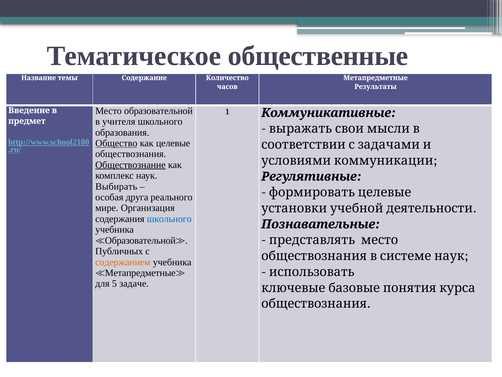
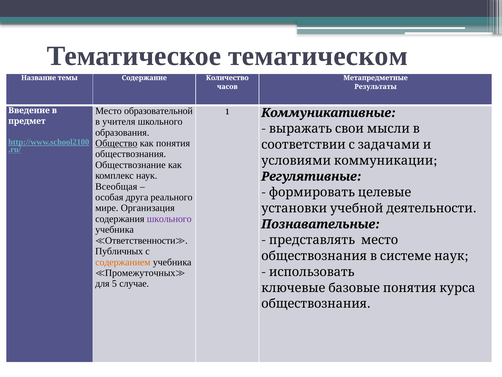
общественные: общественные -> тематическом (318, 56)
целевые: целевые -> понятия (173, 143)
Обществознание underline: present -> none (130, 165)
Выбирать: Выбирать -> Всеобщая (116, 186)
школьного colour: blue -> purple (169, 219)
Образовательной: Образовательной -> Ответственности (140, 240)
Метапредметные: Метапредметные -> Промежуточных (140, 273)
задаче: задаче -> случае (134, 283)
